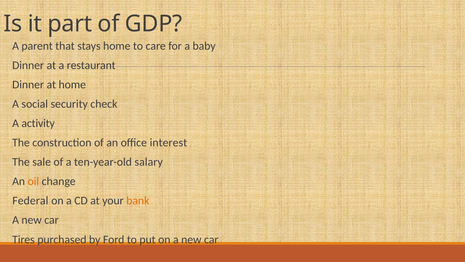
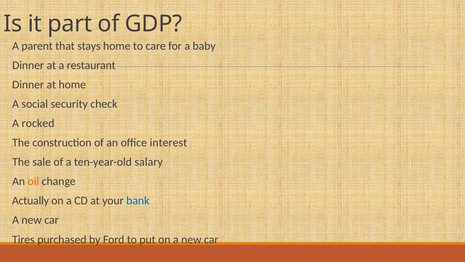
activity: activity -> rocked (38, 123)
Federal: Federal -> Actually (30, 200)
bank colour: orange -> blue (138, 200)
